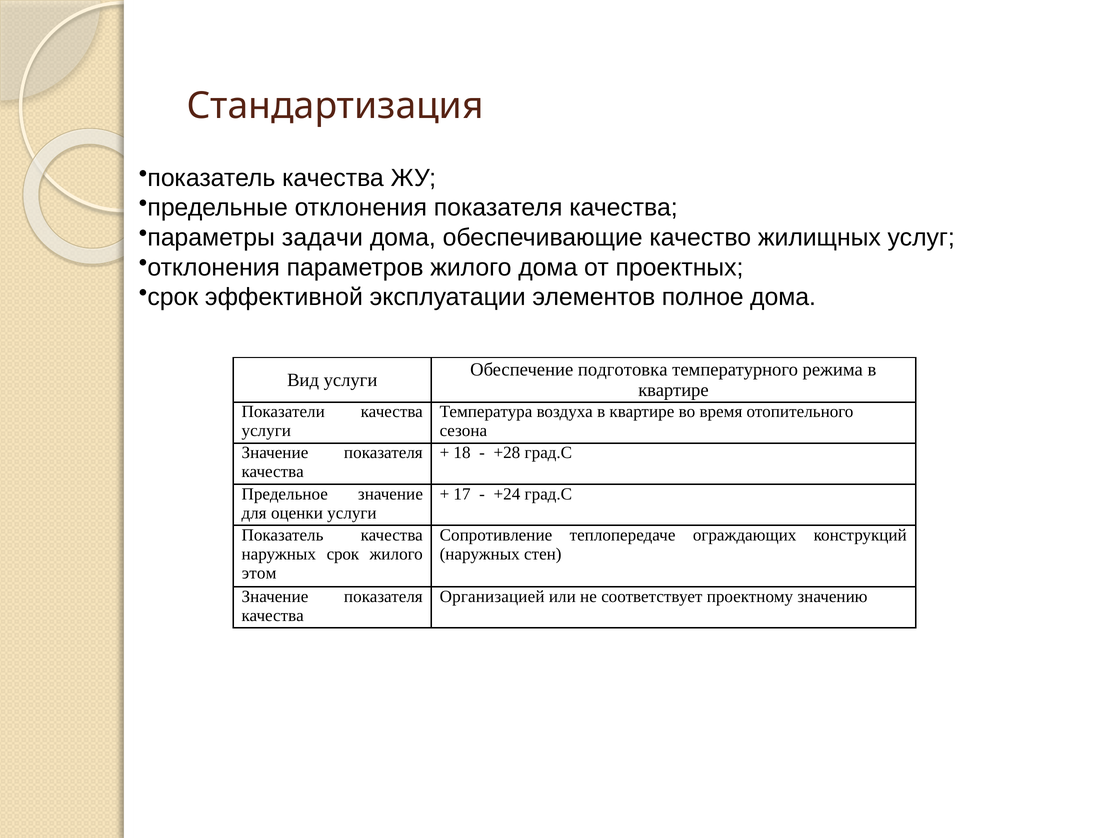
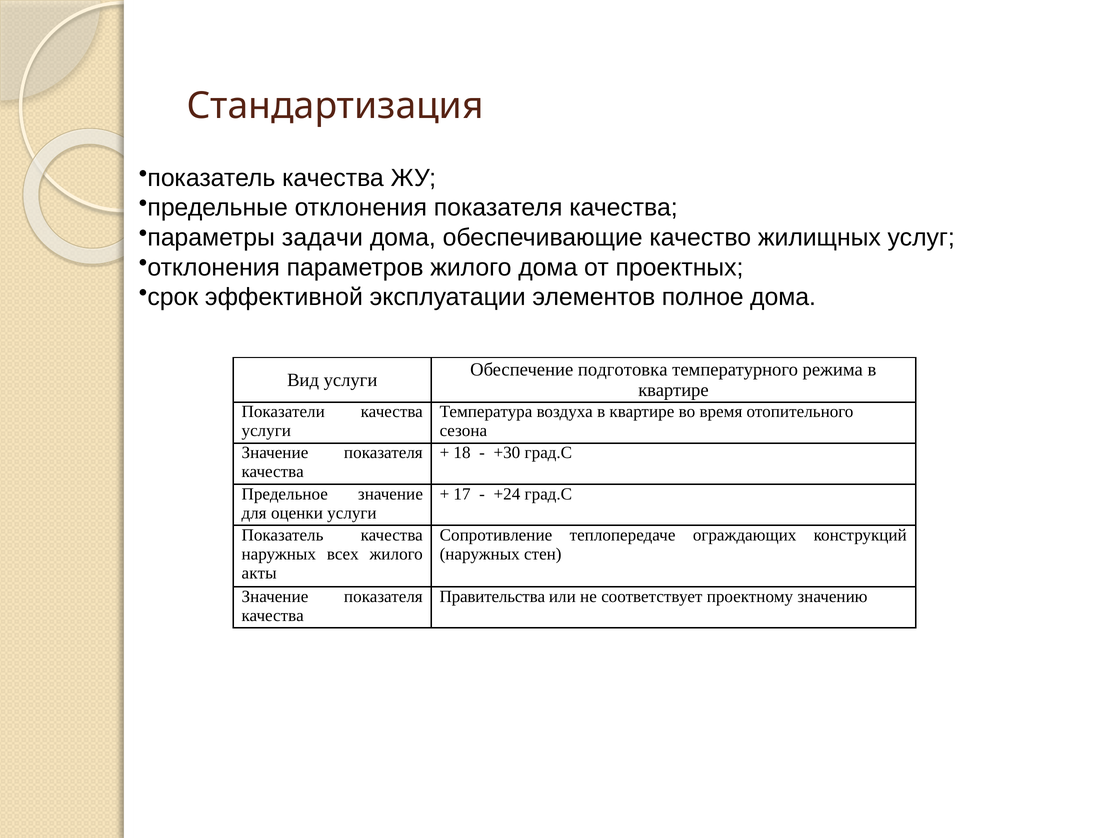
+28: +28 -> +30 (507, 453)
наружных срок: срок -> всех (343, 554)
этом: этом -> акты (259, 573)
Организацией: Организацией -> Правительства (492, 597)
